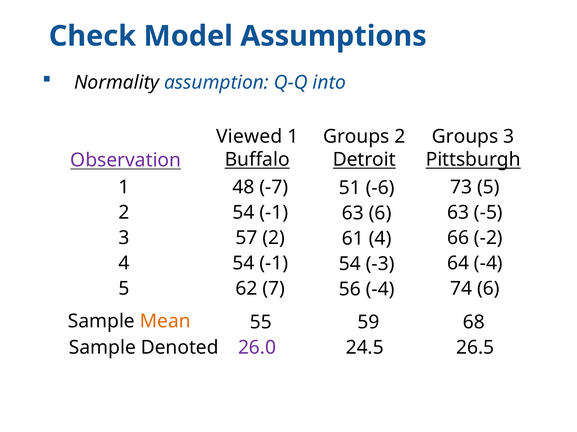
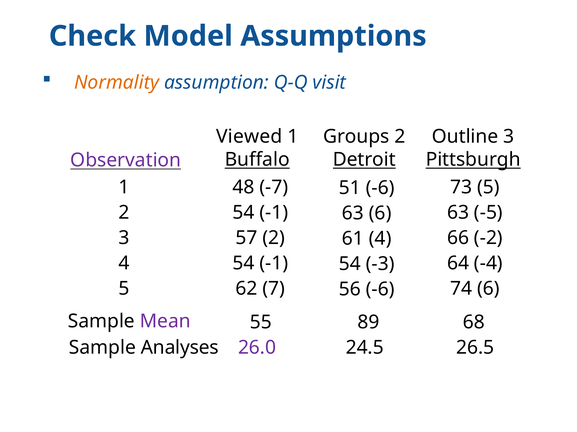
Normality colour: black -> orange (117, 83)
into: into -> visit (329, 83)
Groups: Groups -> Outline (465, 137)
56 -4: -4 -> -6 (380, 290)
Mean colour: orange -> purple (165, 322)
59: 59 -> 89 (368, 323)
Denoted: Denoted -> Analyses (180, 348)
